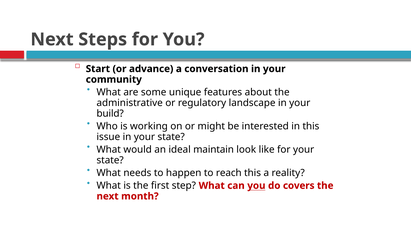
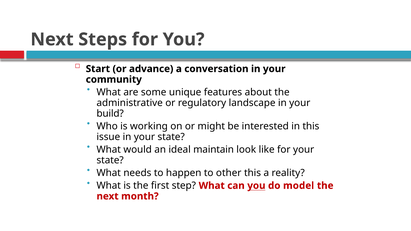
reach: reach -> other (229, 173)
covers: covers -> model (299, 186)
